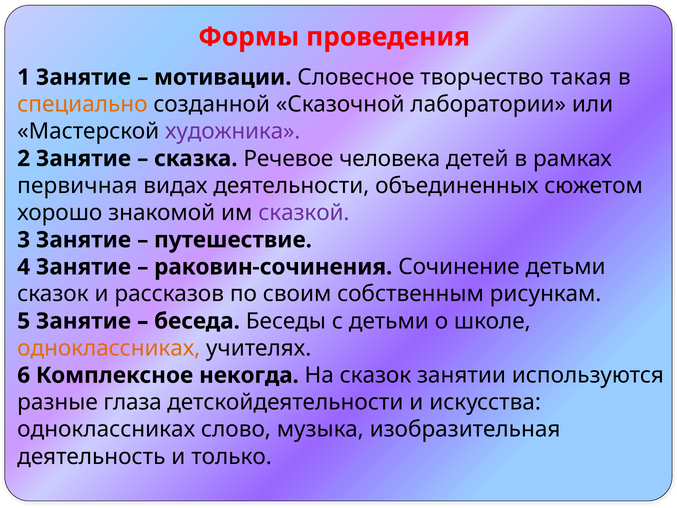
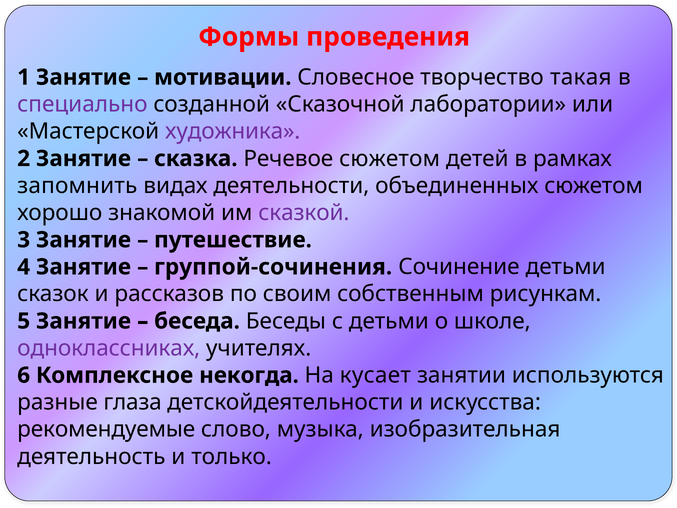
специально colour: orange -> purple (82, 104)
Речевое человека: человека -> сюжетом (390, 158)
первичная: первичная -> запомнить (77, 186)
раковин-сочинения: раковин-сочинения -> группой-сочинения (273, 267)
одноклассниках colour: orange -> purple (109, 348)
На сказок: сказок -> кусает (375, 375)
одноклассниках: одноклассниках -> рекомендуемые (106, 429)
